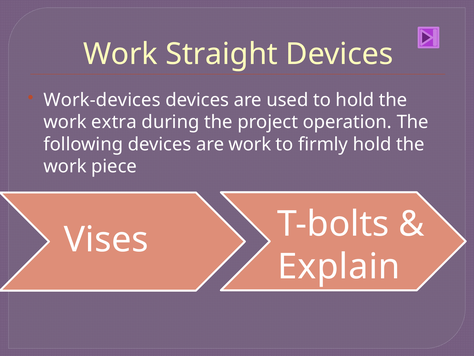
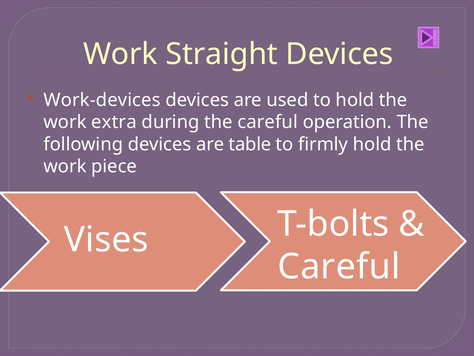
the project: project -> careful (268, 122)
are work: work -> table (250, 144)
Explain: Explain -> Careful (339, 266)
